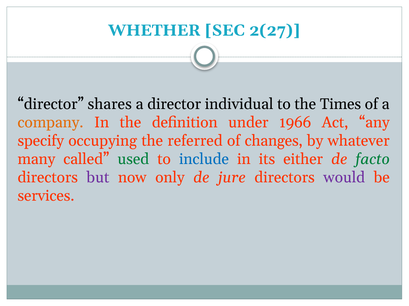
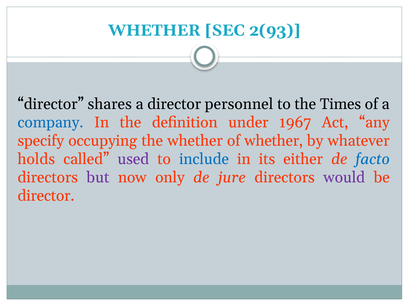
2(27: 2(27 -> 2(93 (275, 30)
individual: individual -> personnel (239, 104)
company colour: orange -> blue (50, 123)
1966: 1966 -> 1967 (295, 123)
the referred: referred -> whether (195, 141)
of changes: changes -> whether (274, 141)
many: many -> holds (36, 160)
used colour: green -> purple (133, 160)
facto colour: green -> blue (373, 160)
services: services -> director (46, 196)
